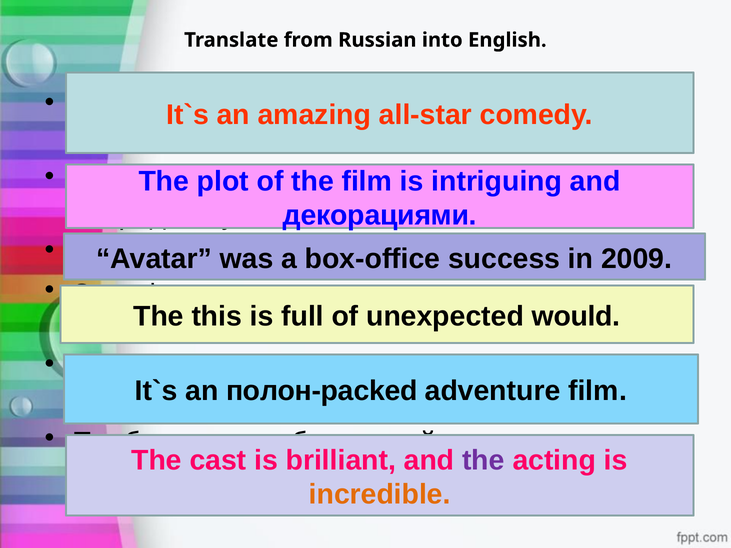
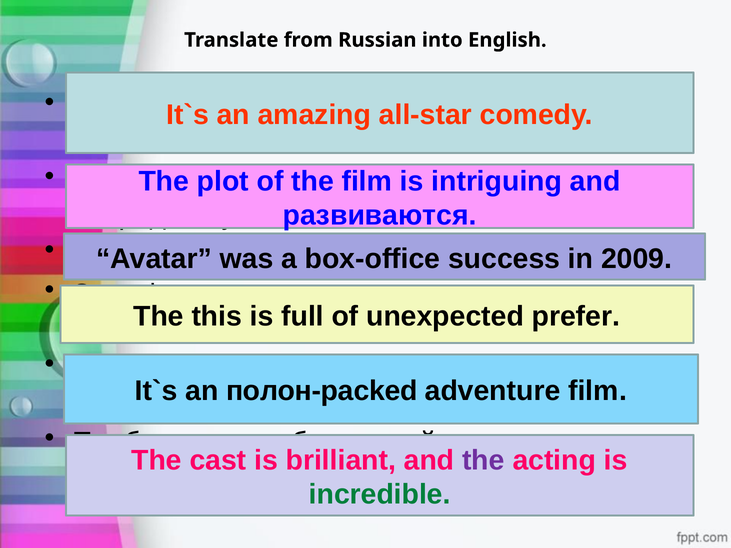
декорациями: декорациями -> развиваются (380, 215)
would: would -> prefer (576, 316)
incredible colour: orange -> green (380, 495)
